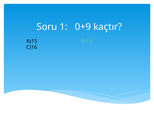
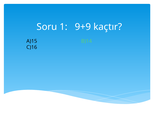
0+9: 0+9 -> 9+9 (83, 27)
